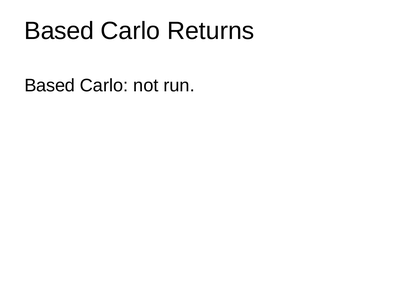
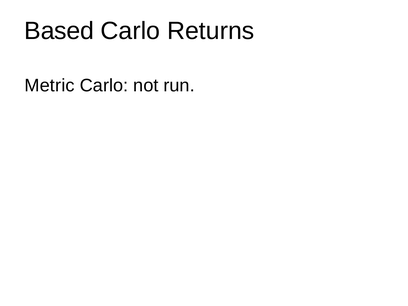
Based: Based -> Metric (50, 86)
